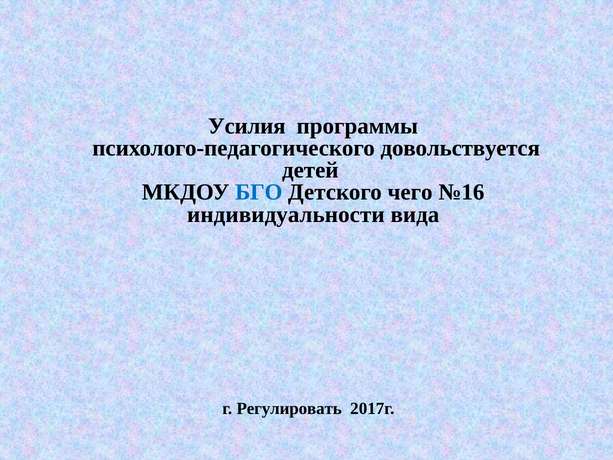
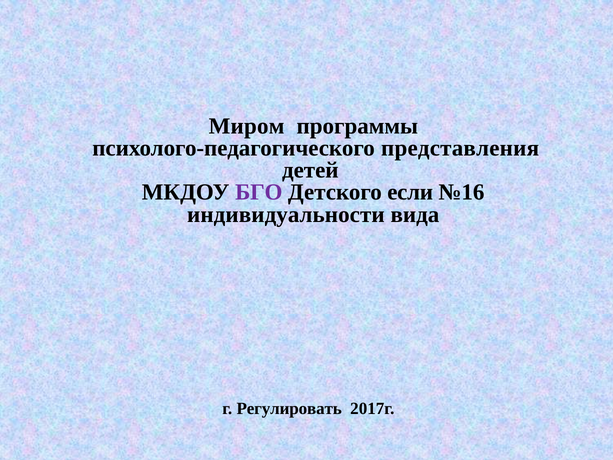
Усилия: Усилия -> Миром (247, 126)
довольствуется: довольствуется -> представления (460, 148)
БГО colour: blue -> purple (259, 192)
чего: чего -> если (410, 192)
